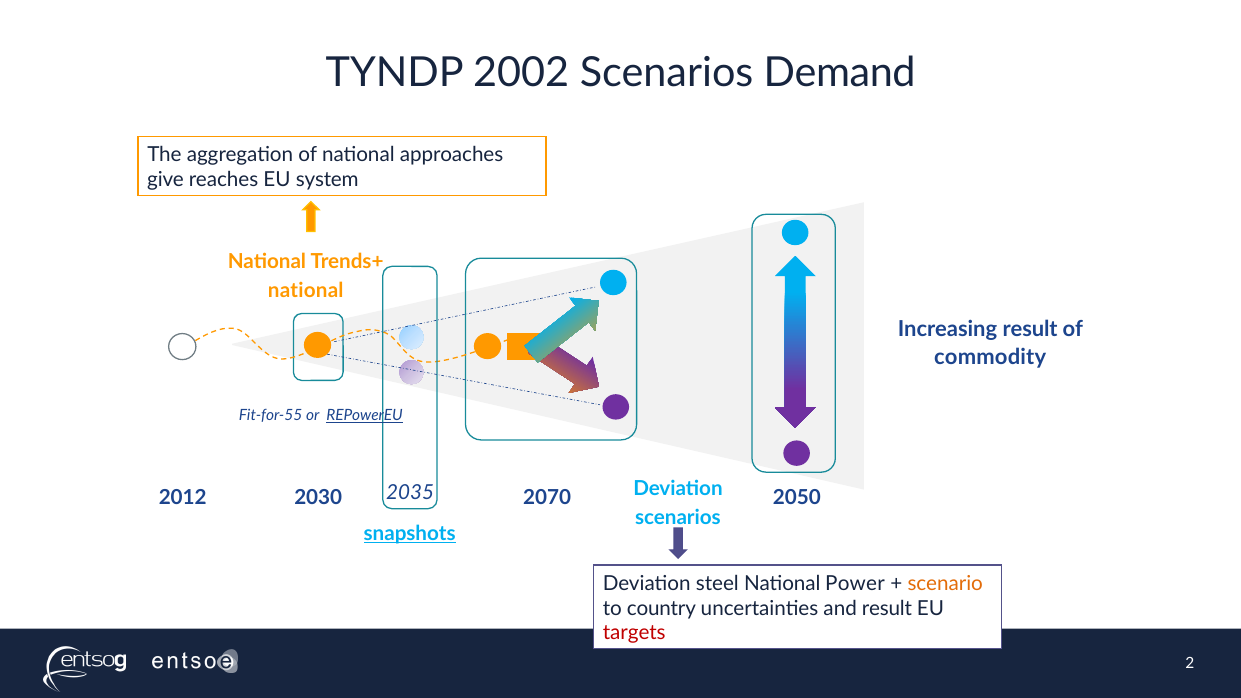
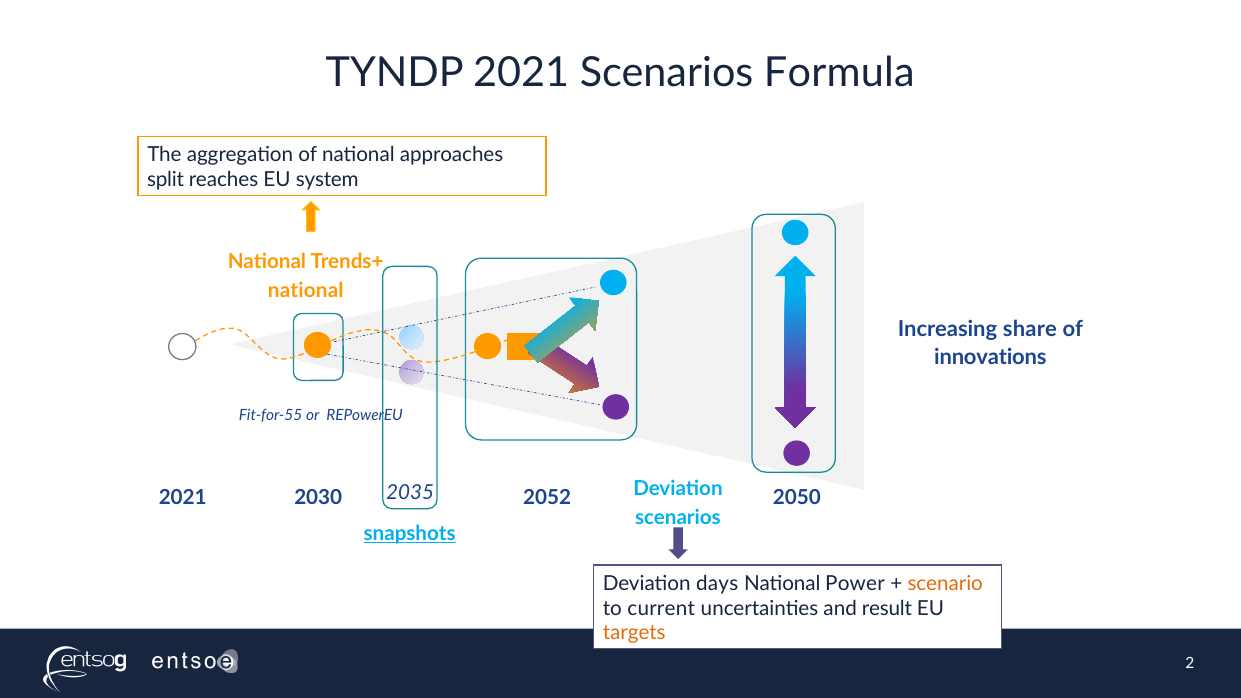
TYNDP 2002: 2002 -> 2021 (521, 73)
Demand: Demand -> Formula (839, 73)
give: give -> split (166, 180)
Increasing result: result -> share (1030, 329)
commodity: commodity -> innovations (990, 357)
REPowerEU underline: present -> none (365, 415)
2012: 2012 -> 2021 (183, 497)
2070: 2070 -> 2052 (547, 498)
steel: steel -> days (717, 584)
country: country -> current (661, 608)
targets colour: red -> orange (634, 633)
